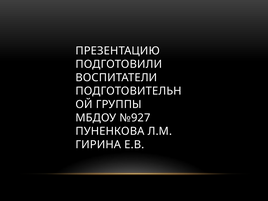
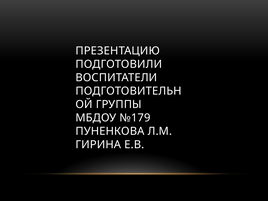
№927: №927 -> №179 (135, 118)
